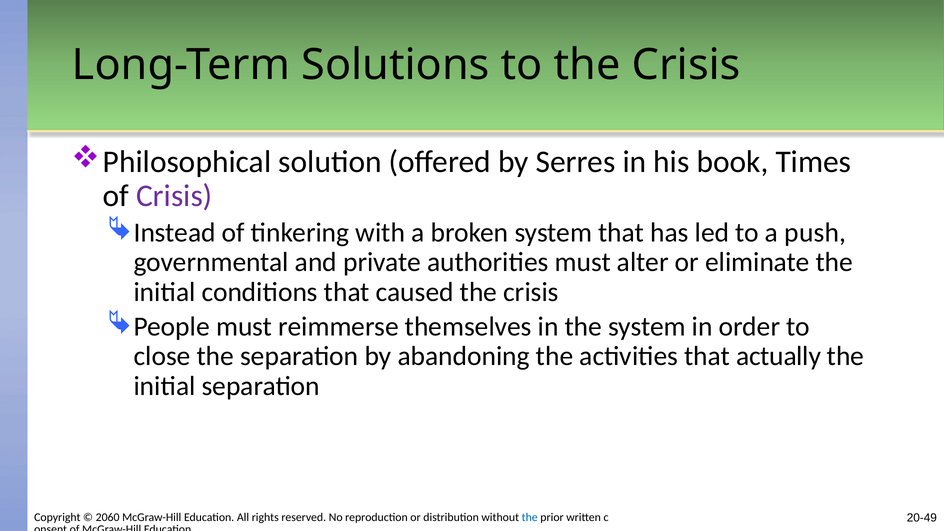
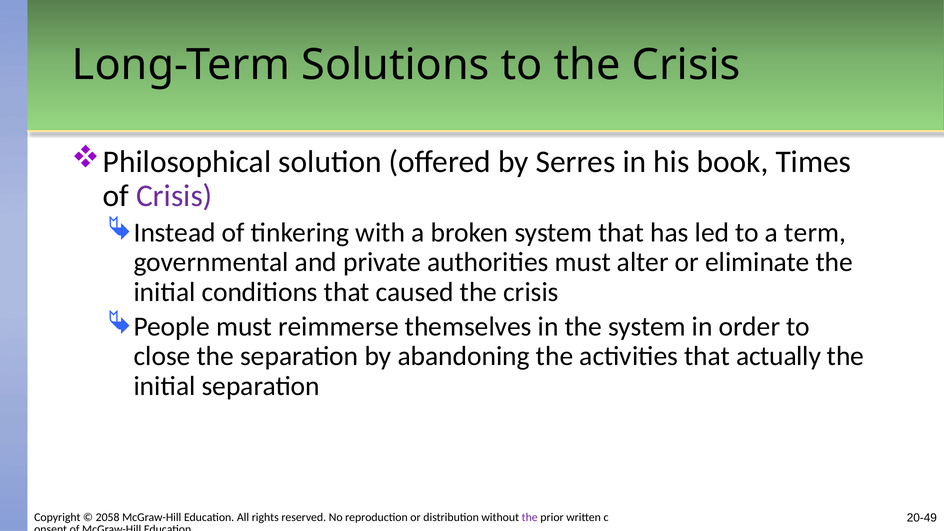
push: push -> term (815, 233)
2060: 2060 -> 2058 (108, 518)
the colour: blue -> purple (530, 518)
